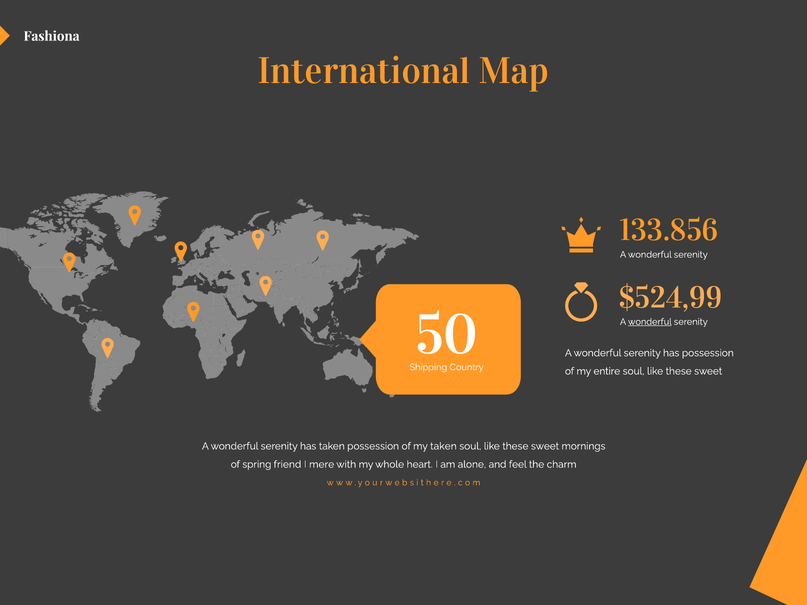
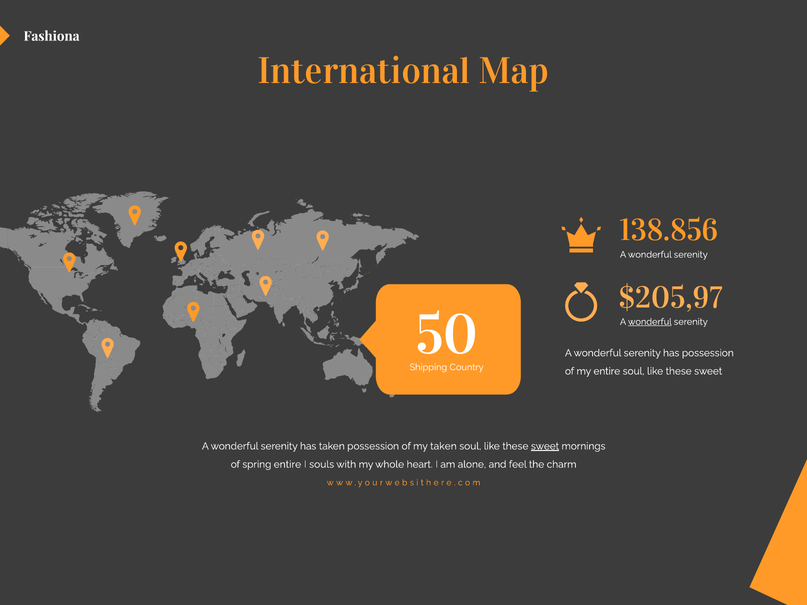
133.856: 133.856 -> 138.856 (669, 231)
$524,99: $524,99 -> $205,97 (671, 298)
sweet underline: none -> present (545, 446)
spring friend: friend -> entire (287, 465)
mere: mere -> souls (322, 465)
